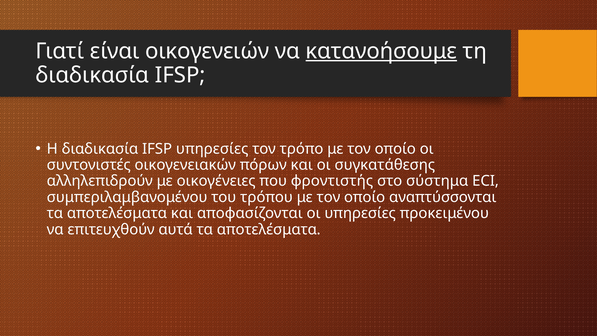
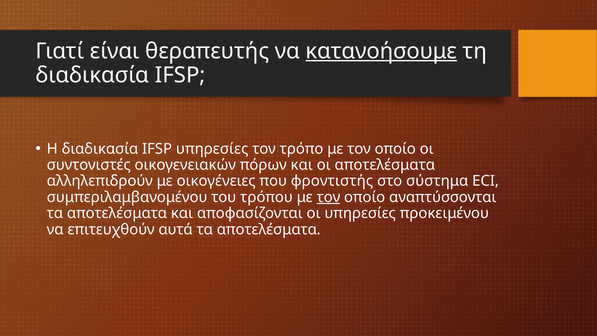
οικογενειών: οικογενειών -> θεραπευτής (207, 51)
οι συγκατάθεσης: συγκατάθεσης -> αποτελέσματα (385, 165)
τον underline: none -> present (328, 197)
